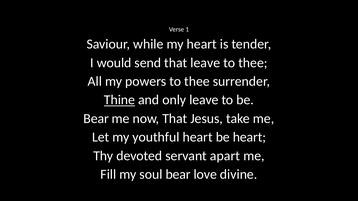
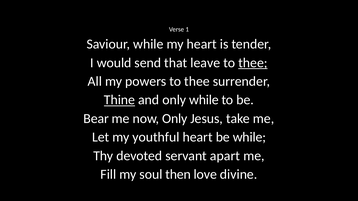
thee underline: none -> present (253, 63)
only leave: leave -> while (204, 100)
now That: That -> Only (175, 119)
be heart: heart -> while (249, 137)
soul bear: bear -> then (178, 175)
